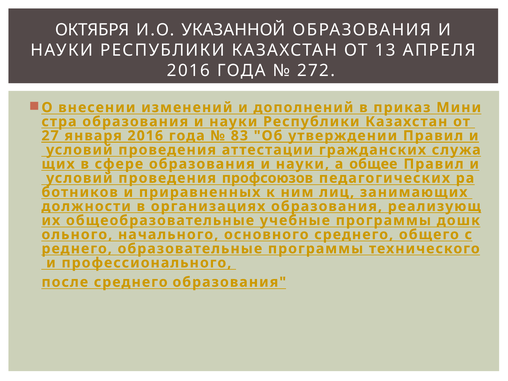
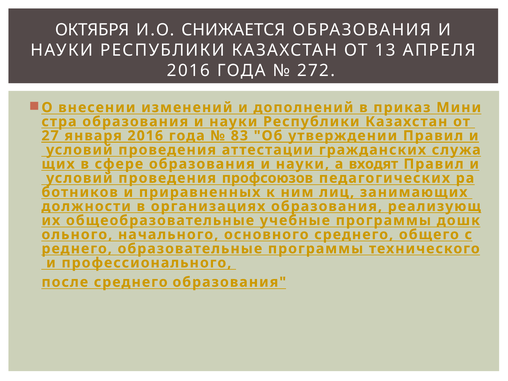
УКАЗАННОЙ: УКАЗАННОЙ -> СНИЖАЕТСЯ (233, 30)
общее: общее -> входят (373, 164)
